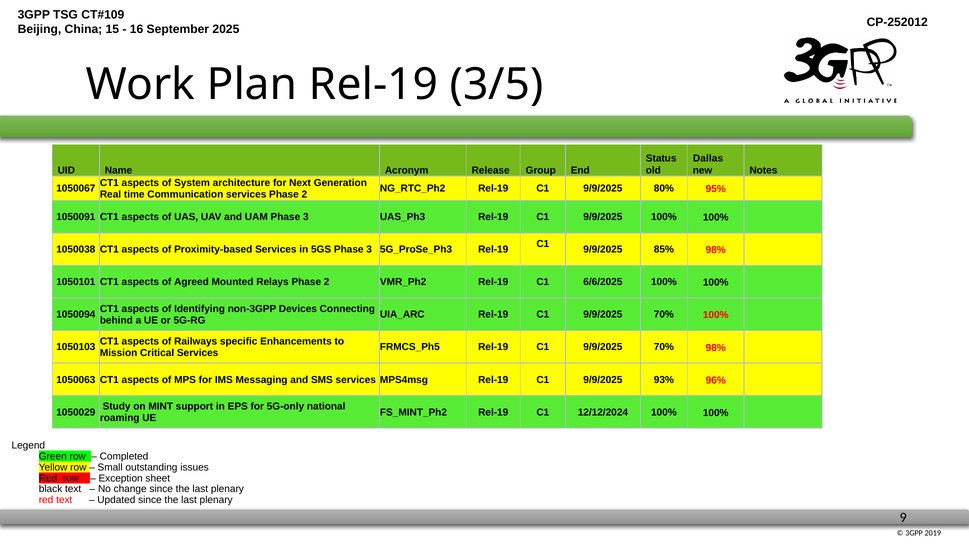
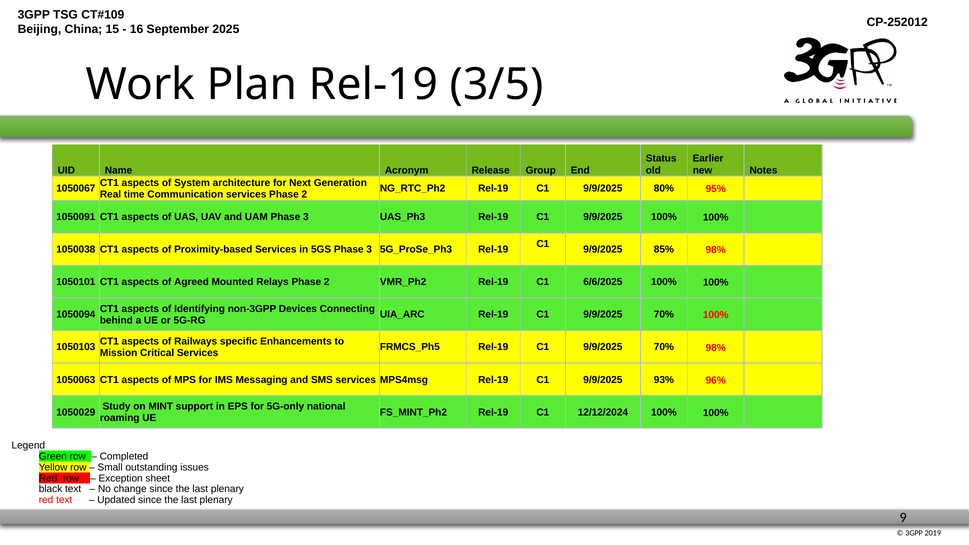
Dallas: Dallas -> Earlier (708, 159)
